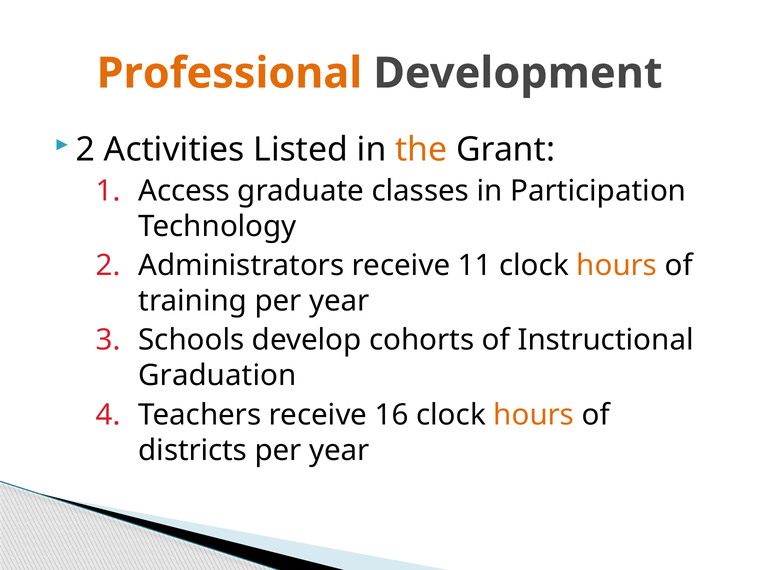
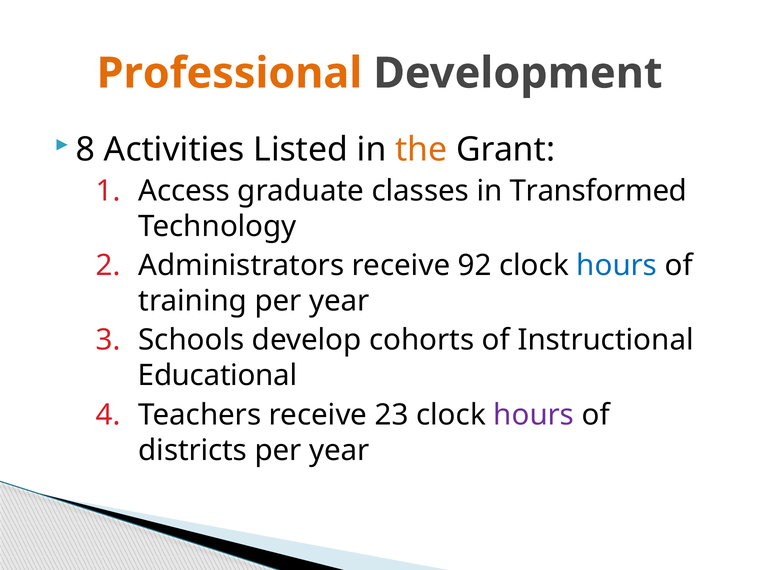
2: 2 -> 8 (86, 149)
Participation: Participation -> Transformed (598, 191)
11: 11 -> 92 (475, 266)
hours colour: orange -> blue (617, 266)
Graduation: Graduation -> Educational (218, 376)
16: 16 -> 23 (392, 415)
hours colour: orange -> purple (534, 415)
